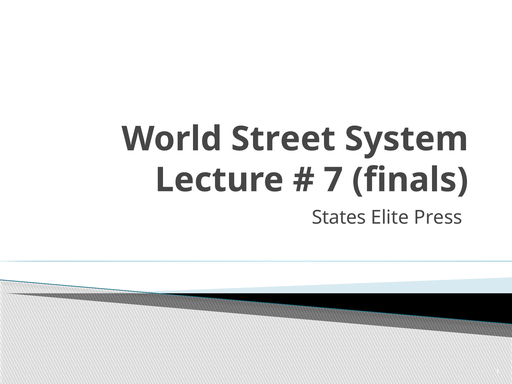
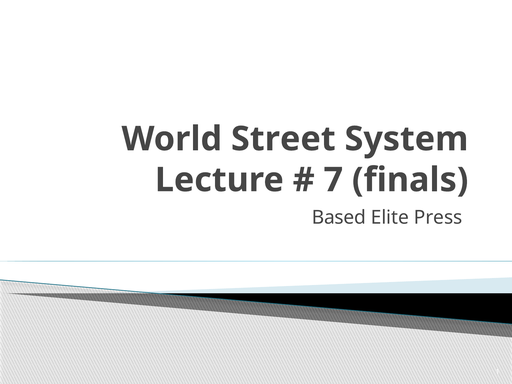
States: States -> Based (339, 218)
